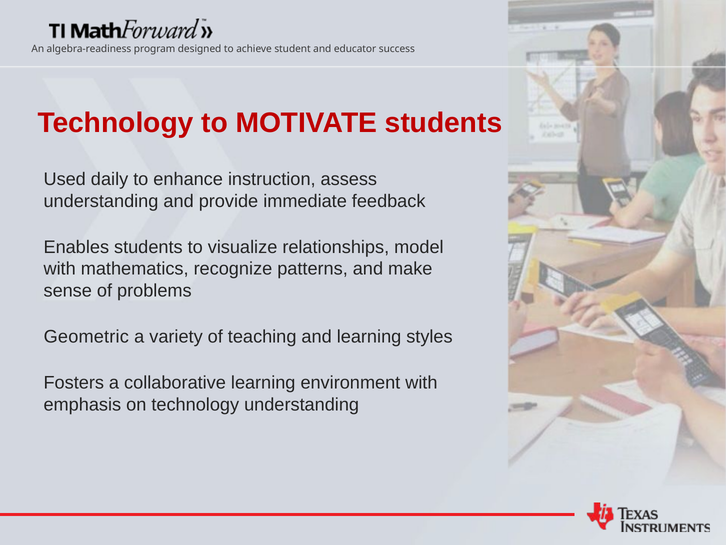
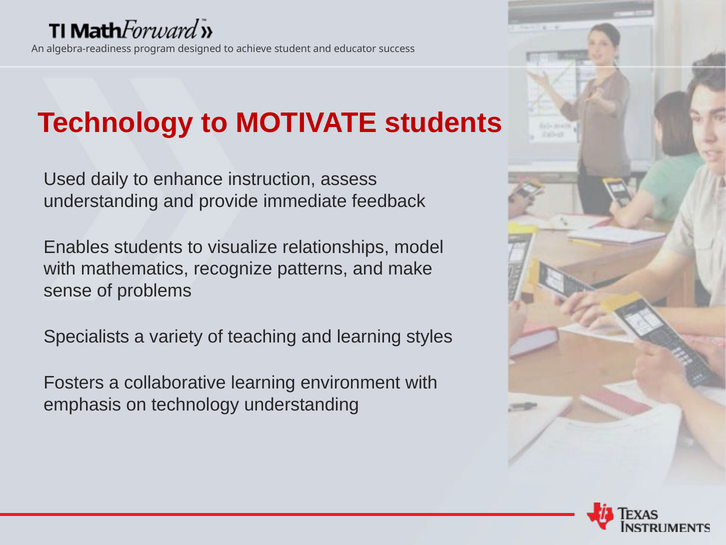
Geometric: Geometric -> Specialists (86, 336)
